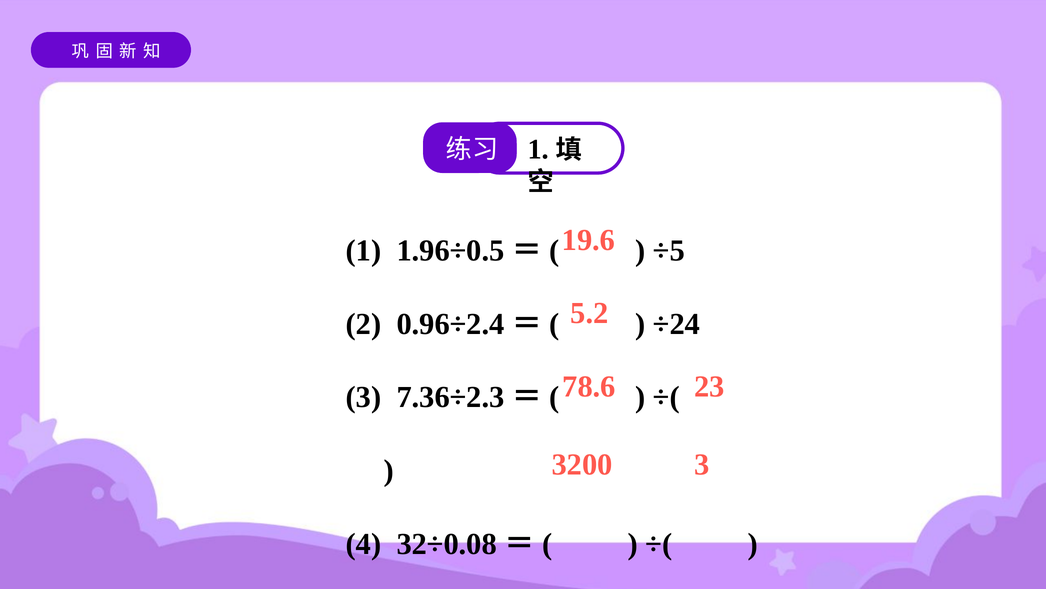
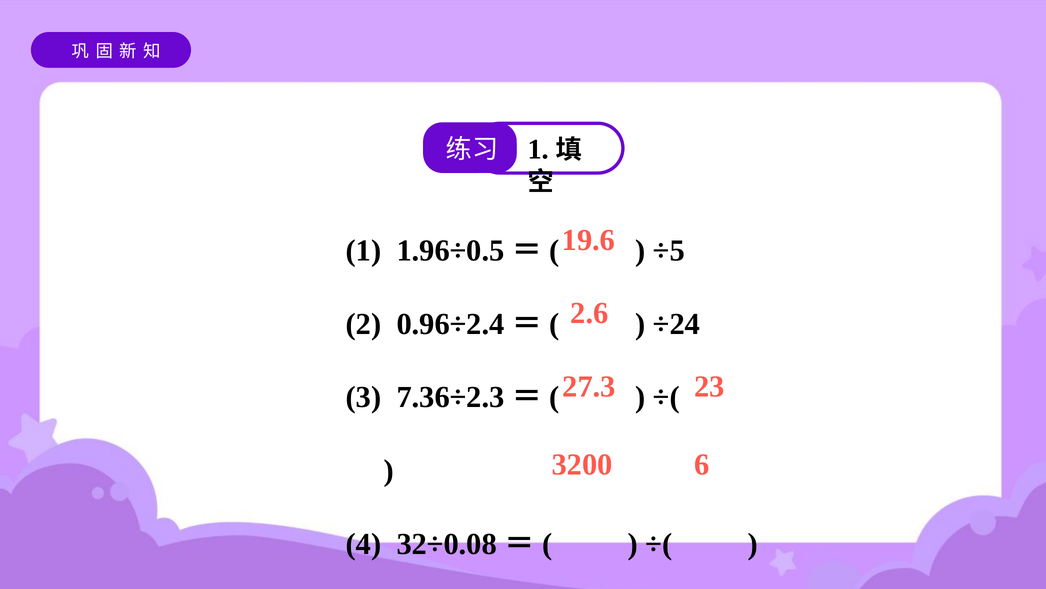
5.2: 5.2 -> 2.6 (589, 313)
78.6: 78.6 -> 27.3 (589, 386)
3200 3: 3 -> 6 (702, 464)
